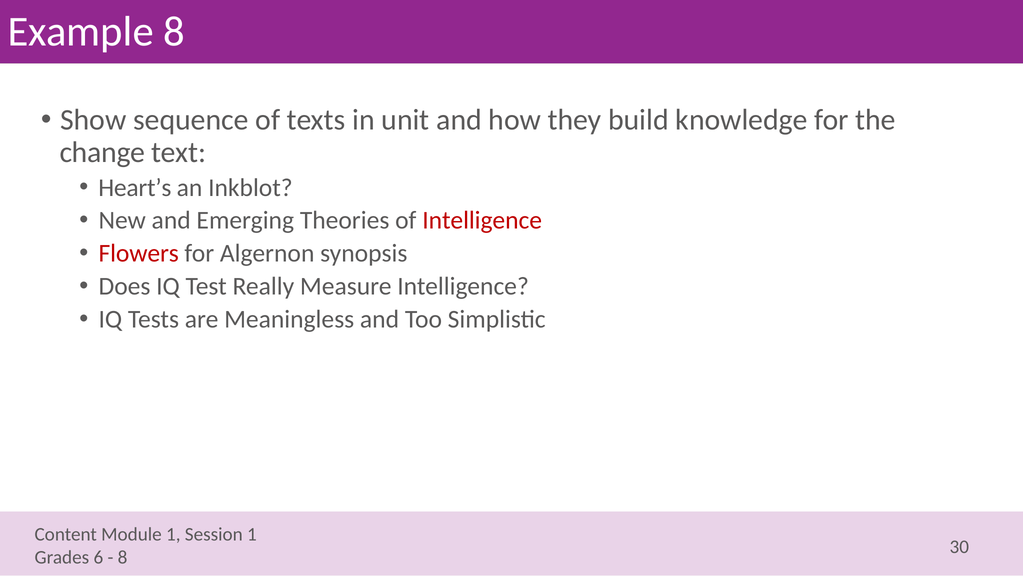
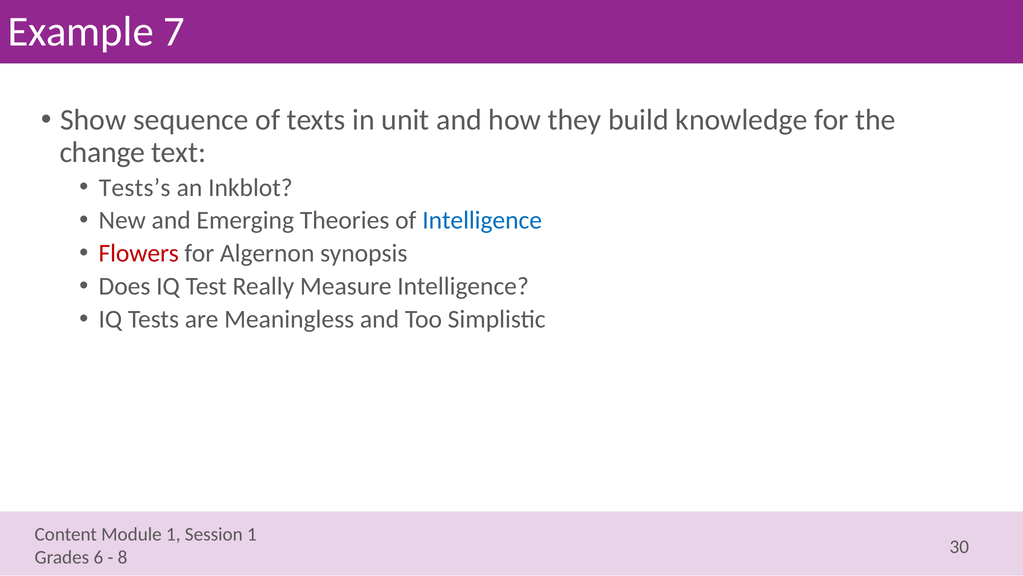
Example 8: 8 -> 7 (174, 31)
Heart’s: Heart’s -> Tests’s (135, 187)
Intelligence colour: red -> blue (482, 220)
